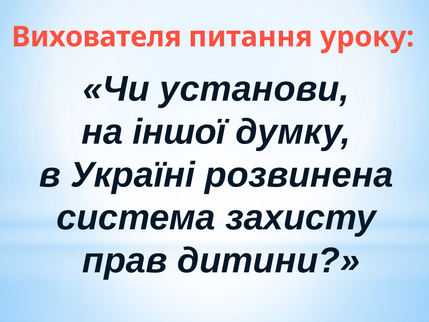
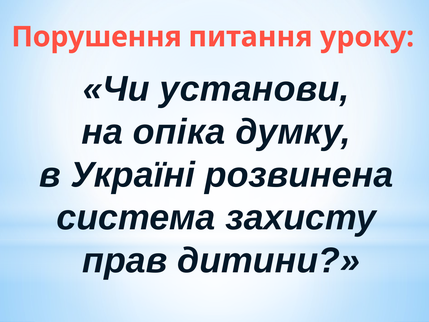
Вихователя: Вихователя -> Порушення (97, 37)
іншої: іншої -> опіка (179, 132)
